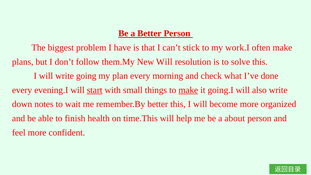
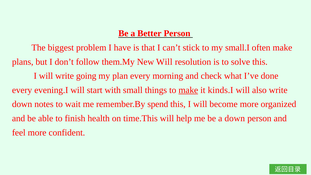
work.I: work.I -> small.I (237, 48)
start underline: present -> none (95, 90)
going.I: going.I -> kinds.I (221, 90)
remember.By better: better -> spend (158, 104)
a about: about -> down (235, 118)
